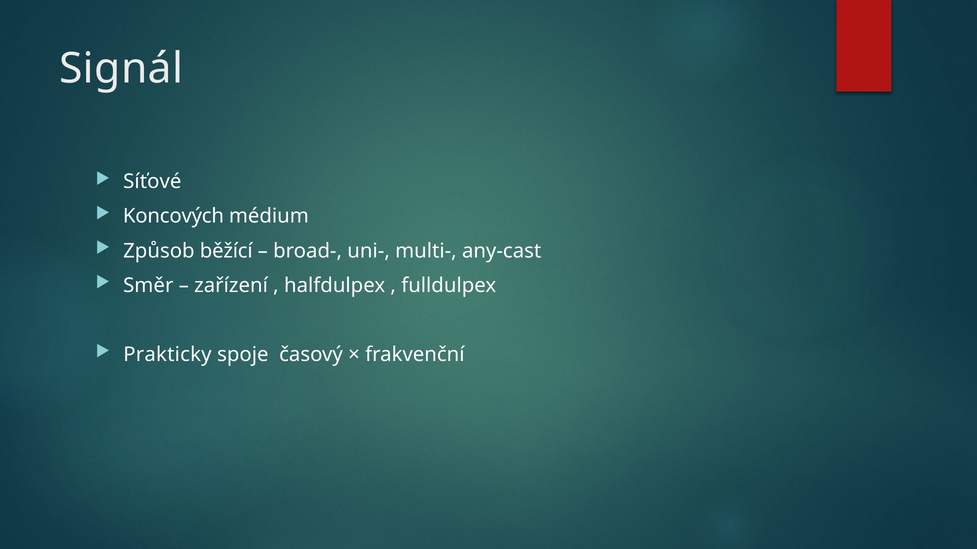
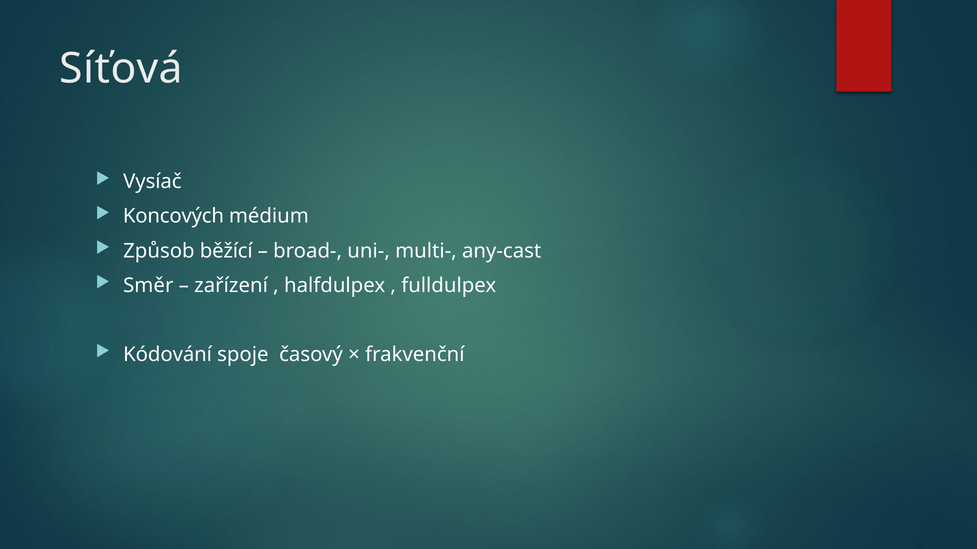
Signál: Signál -> Síťová (121, 69)
Síťové: Síťové -> Vysíač (152, 182)
Prakticky: Prakticky -> Kódování (168, 355)
